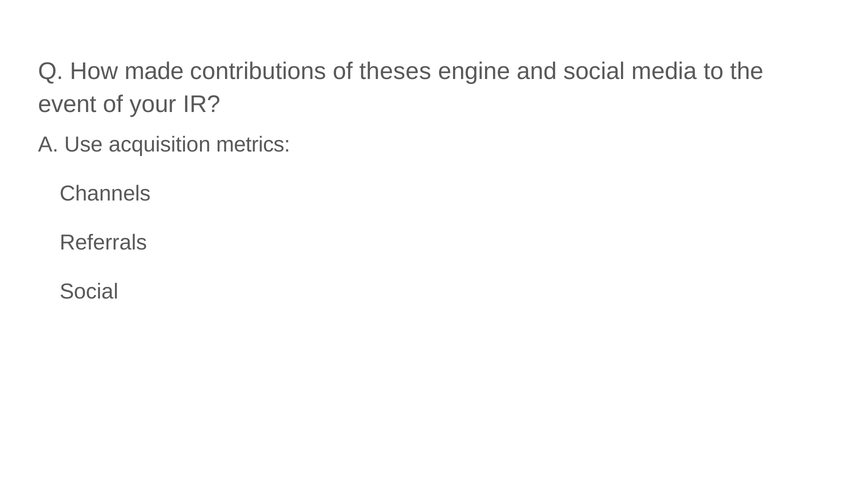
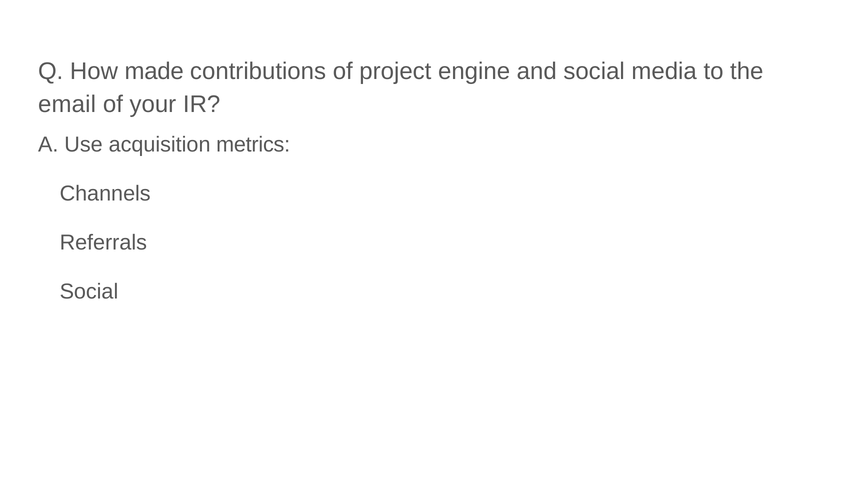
theses: theses -> project (395, 71)
event: event -> email (67, 104)
